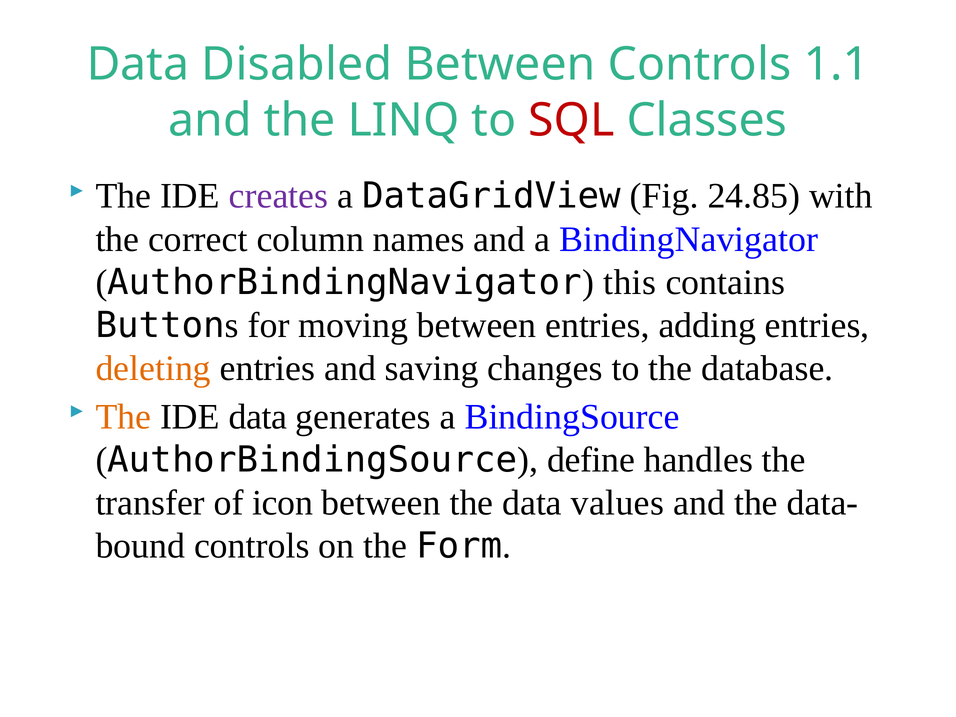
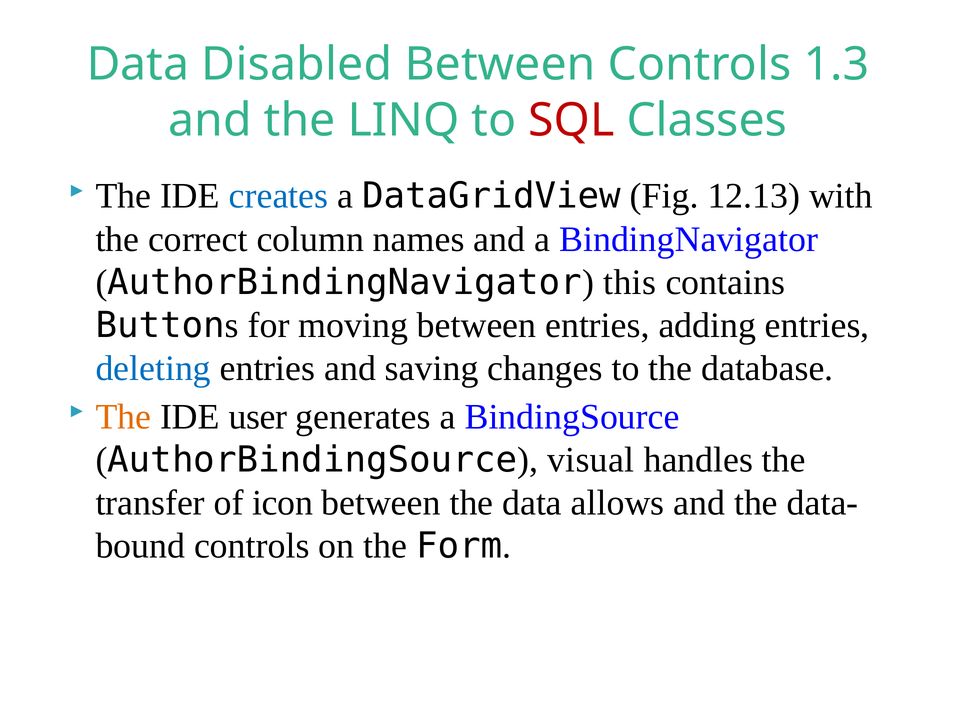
1.1: 1.1 -> 1.3 (837, 65)
creates colour: purple -> blue (279, 196)
24.85: 24.85 -> 12.13 (754, 196)
deleting colour: orange -> blue (153, 368)
IDE data: data -> user (258, 417)
define: define -> visual (591, 460)
values: values -> allows (618, 503)
